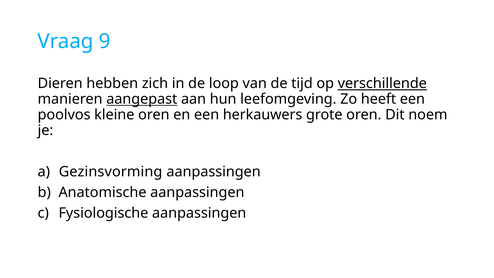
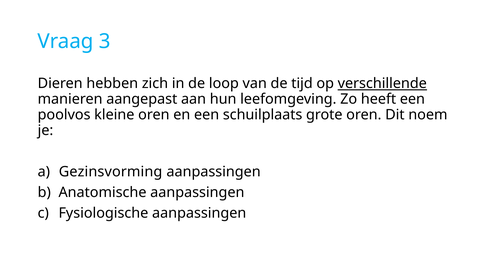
9: 9 -> 3 (105, 42)
aangepast underline: present -> none (142, 99)
herkauwers: herkauwers -> schuilplaats (263, 115)
